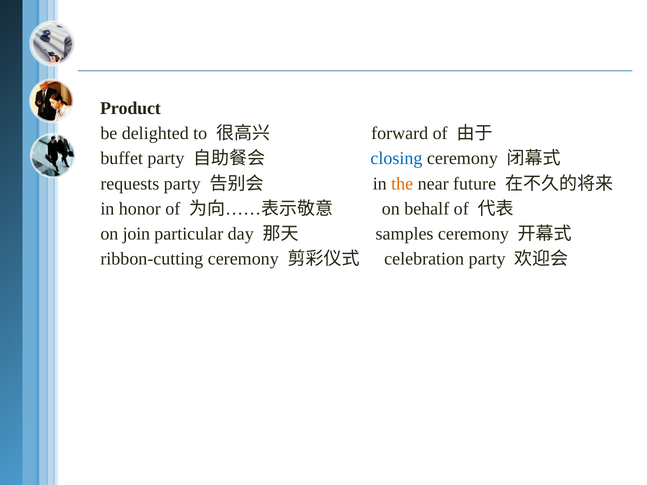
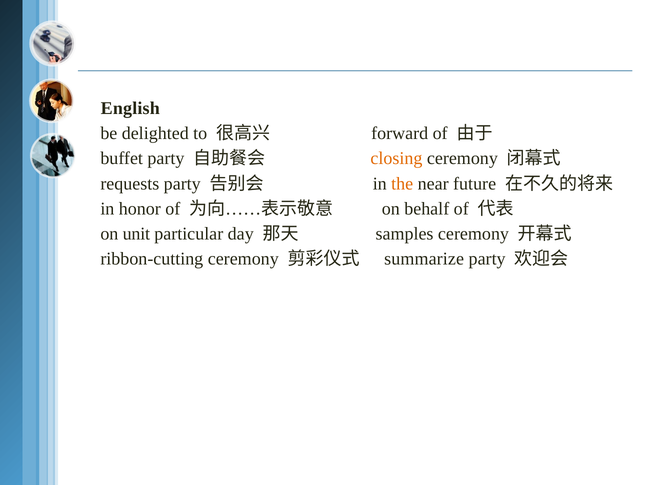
Product: Product -> English (130, 108)
closing colour: blue -> orange (396, 159)
join: join -> unit (136, 234)
celebration: celebration -> summarize (424, 259)
